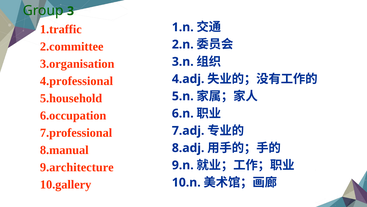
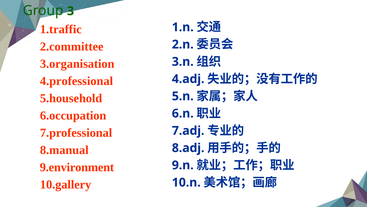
9.architecture: 9.architecture -> 9.environment (77, 167)
